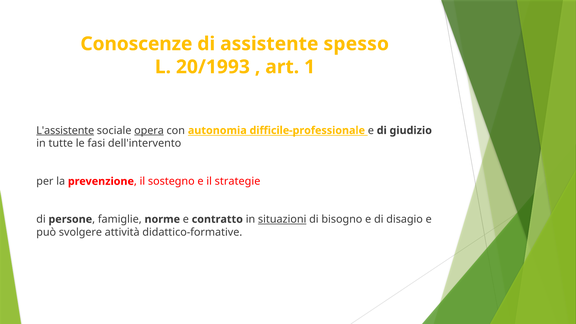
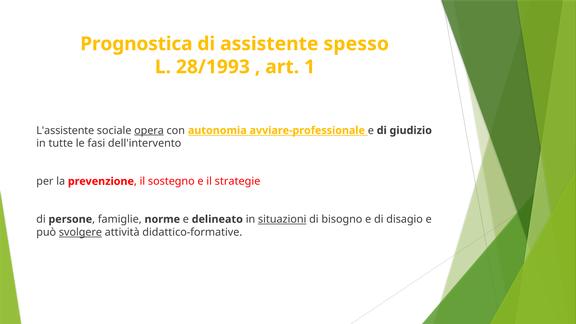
Conoscenze: Conoscenze -> Prognostica (136, 44)
20/1993: 20/1993 -> 28/1993 (213, 67)
L'assistente underline: present -> none (65, 130)
difficile-professionale: difficile-professionale -> avviare-professionale (307, 130)
contratto: contratto -> delineato (217, 219)
svolgere underline: none -> present (80, 232)
